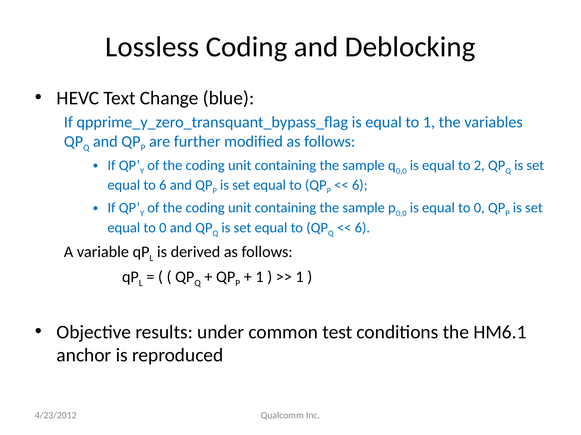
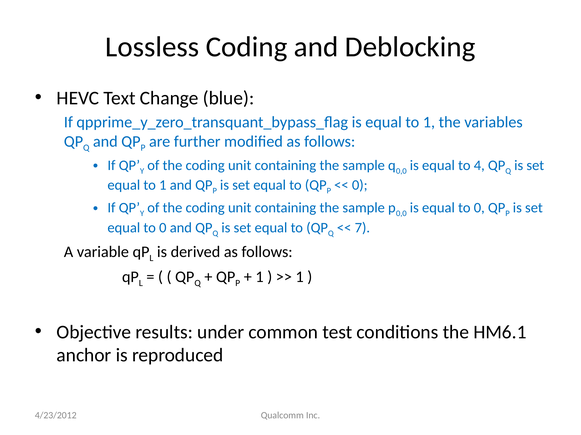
2: 2 -> 4 (479, 166)
6: 6 -> 1 (163, 186)
6: 6 -> 0 (360, 186)
6: 6 -> 7 (362, 228)
